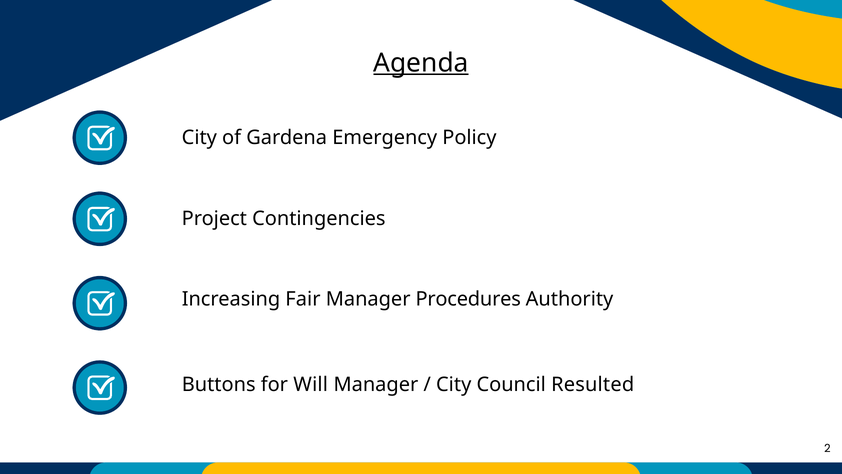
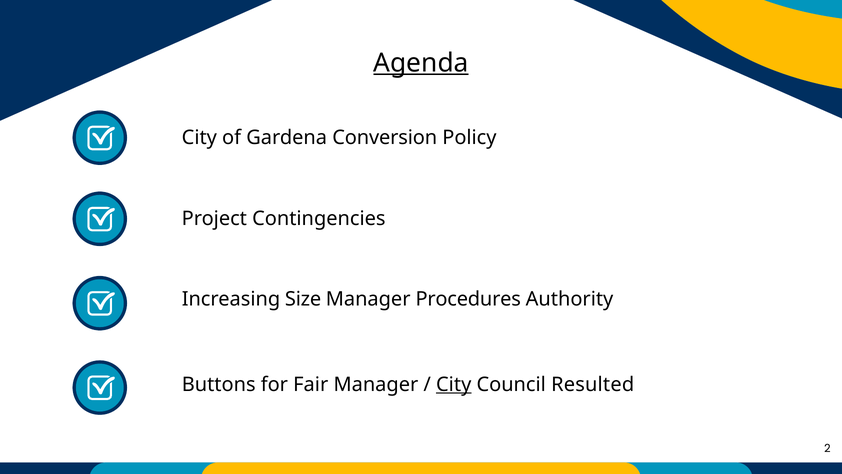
Emergency: Emergency -> Conversion (385, 138)
Fair: Fair -> Size (303, 299)
Will: Will -> Fair (311, 384)
City underline: none -> present (454, 384)
